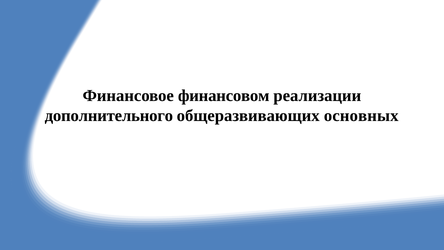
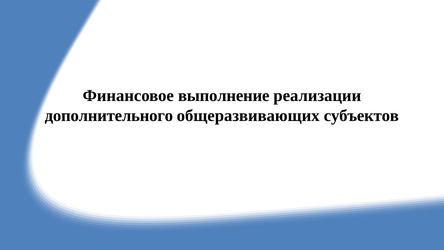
финансовом: финансовом -> выполнение (224, 96)
основных: основных -> субъектов (361, 115)
